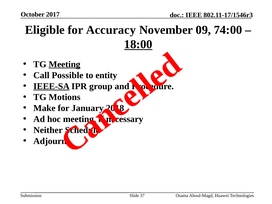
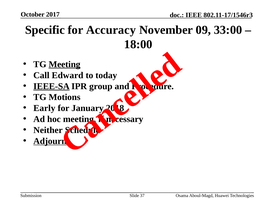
Eligible: Eligible -> Specific (45, 30)
74:00: 74:00 -> 33:00 (228, 30)
18:00 underline: present -> none (138, 44)
Possible: Possible -> Edward (68, 75)
entity: entity -> today (106, 75)
Make: Make -> Early (44, 108)
Adjourn underline: none -> present (50, 141)
